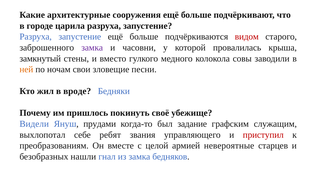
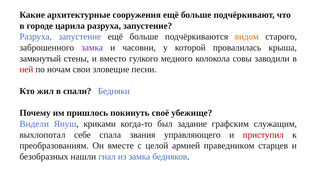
видом colour: red -> orange (247, 37)
ней colour: orange -> red (26, 69)
вроде: вроде -> спали (77, 91)
прудами: прудами -> криками (100, 124)
ребят: ребят -> спала (110, 135)
невероятные: невероятные -> праведником (229, 146)
